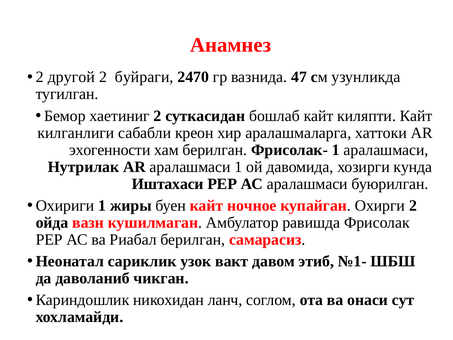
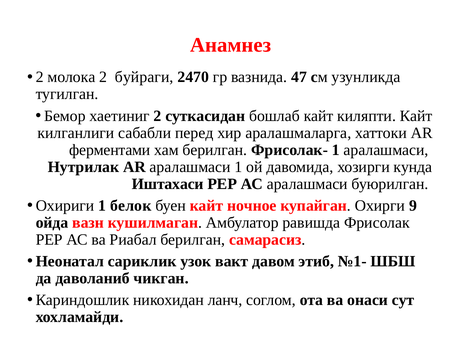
другой: другой -> молока (71, 77)
креон: креон -> перед (194, 133)
эхогенности: эхогенности -> ферментами (110, 150)
жиры: жиры -> белок (131, 205)
Охирги 2: 2 -> 9 (413, 205)
